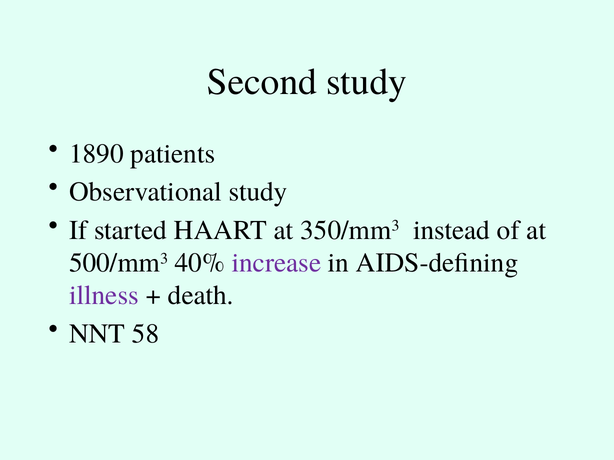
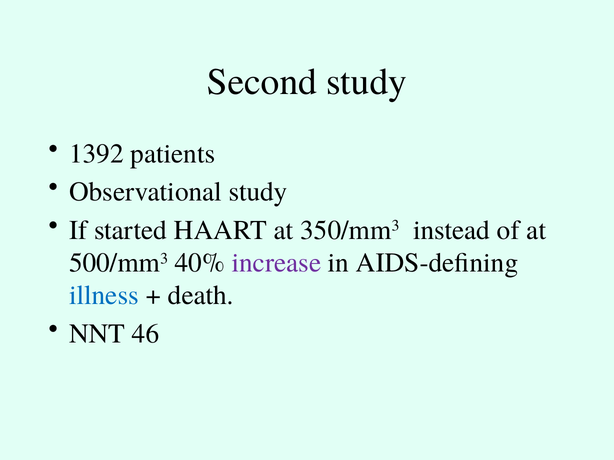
1890: 1890 -> 1392 (96, 154)
illness colour: purple -> blue (104, 296)
58: 58 -> 46 (146, 334)
